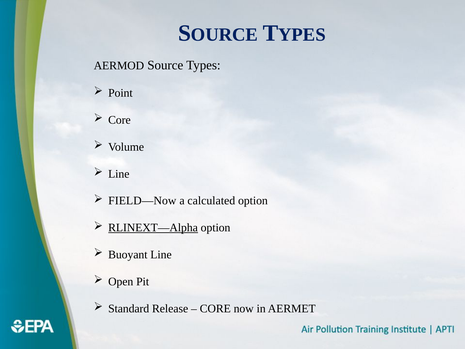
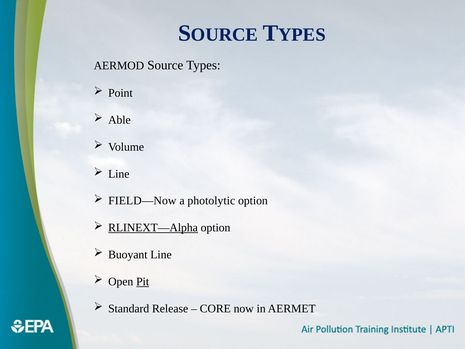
Core: Core -> Able (119, 120)
calculated: calculated -> photolytic (211, 201)
Pit underline: none -> present (143, 281)
